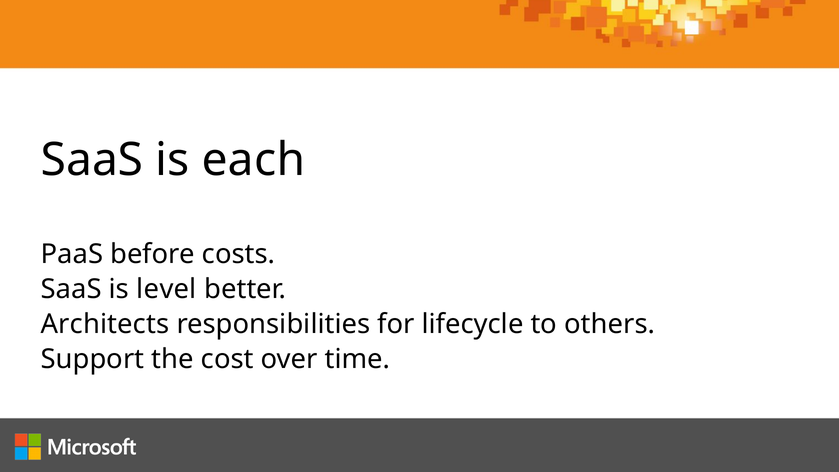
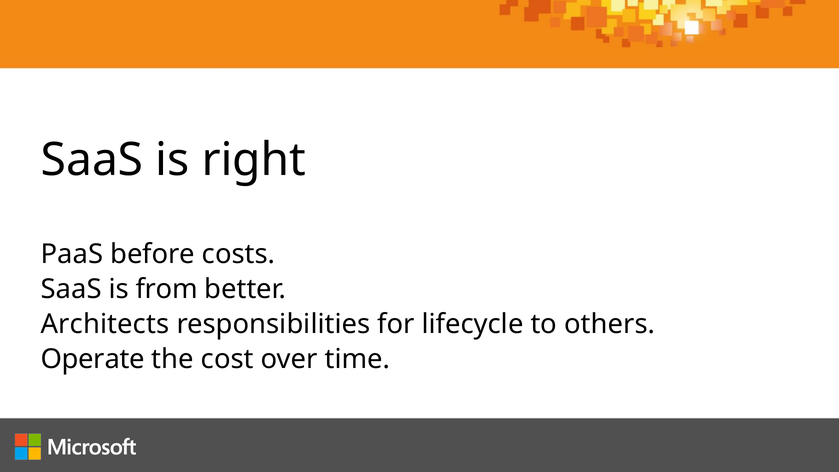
each: each -> right (254, 160)
level: level -> from (167, 289)
Support: Support -> Operate (93, 359)
